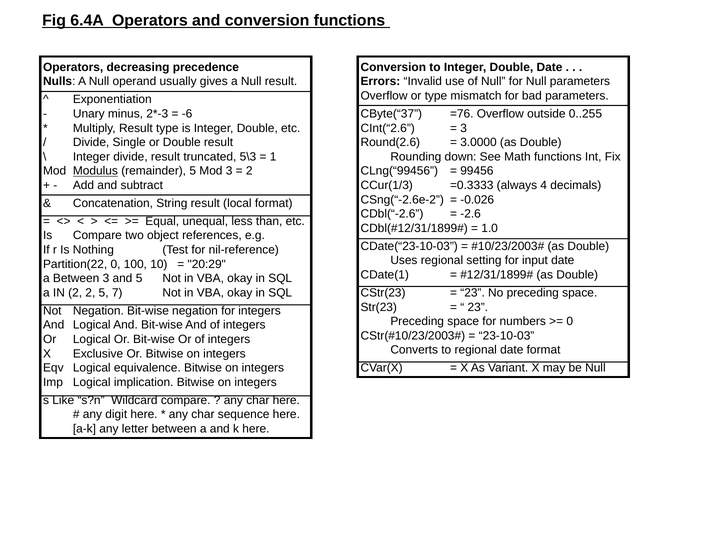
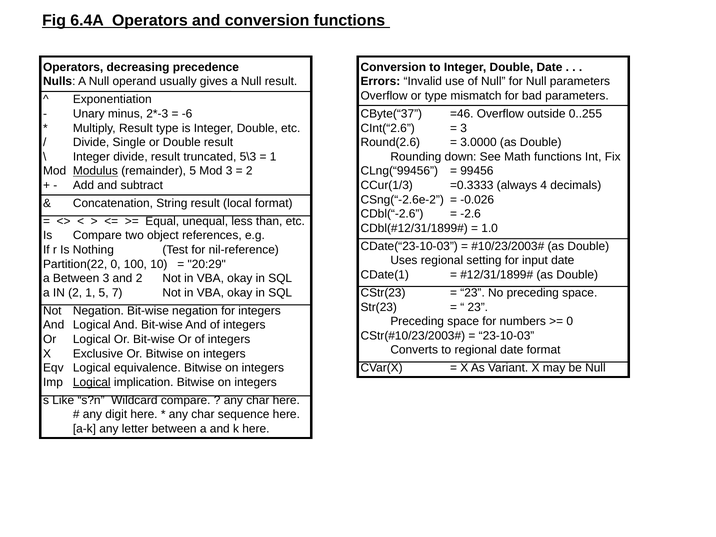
=76: =76 -> =46 (462, 114)
and 5: 5 -> 2 (139, 278)
2 2: 2 -> 1 (90, 293)
Logical underline: none -> present (92, 382)
